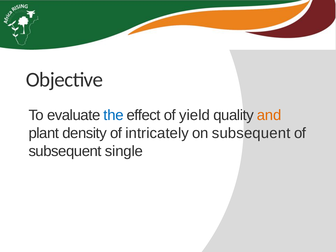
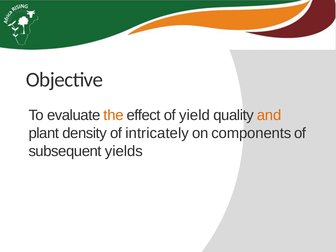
the colour: blue -> orange (114, 115)
on subsequent: subsequent -> components (251, 133)
single: single -> yields (124, 151)
